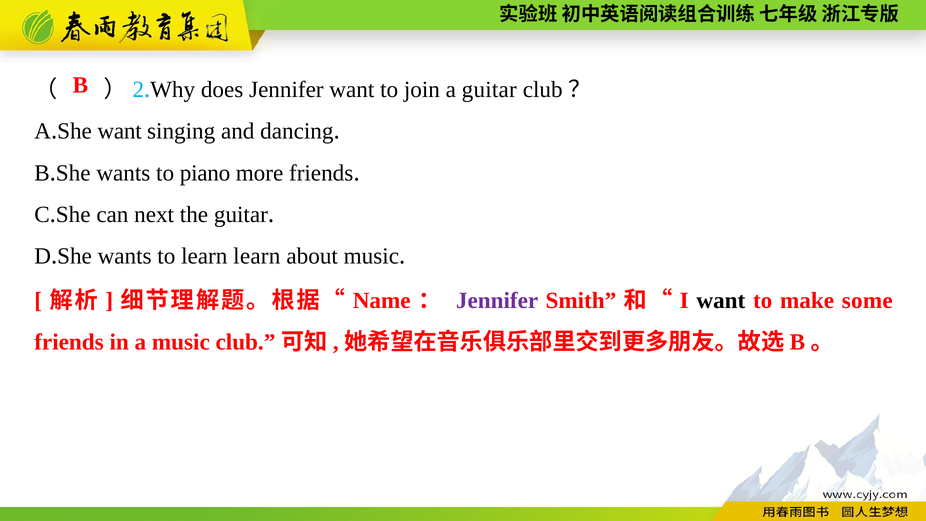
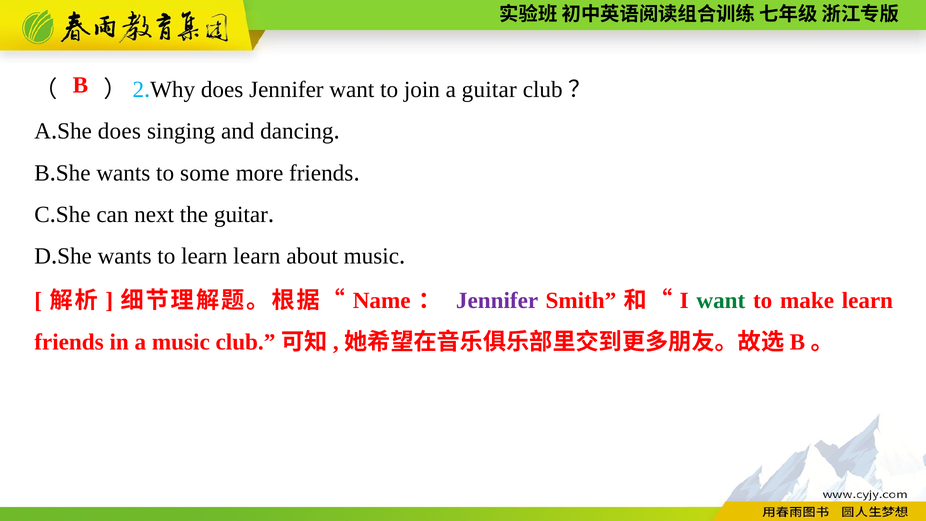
want: want -> does (119, 131)
piano: piano -> some (205, 173)
want colour: black -> green (721, 300)
make some: some -> learn (867, 300)
